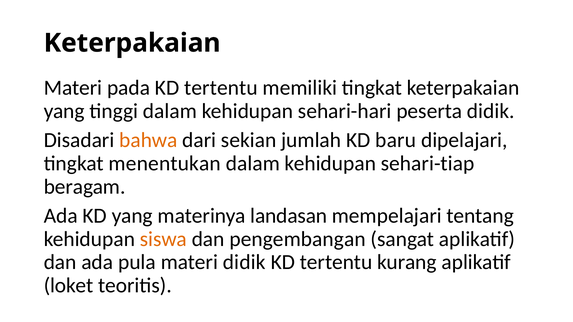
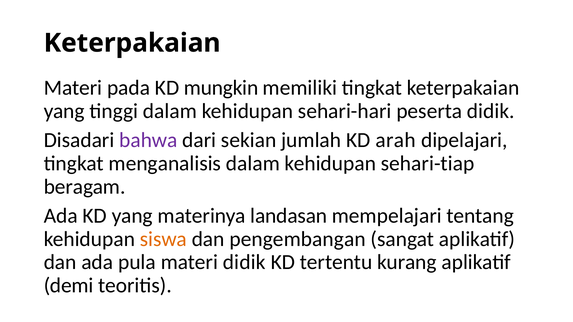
pada KD tertentu: tertentu -> mungkin (221, 88)
bahwa colour: orange -> purple (148, 140)
baru: baru -> arah (396, 140)
menentukan: menentukan -> menganalisis (165, 164)
loket: loket -> demi (69, 286)
